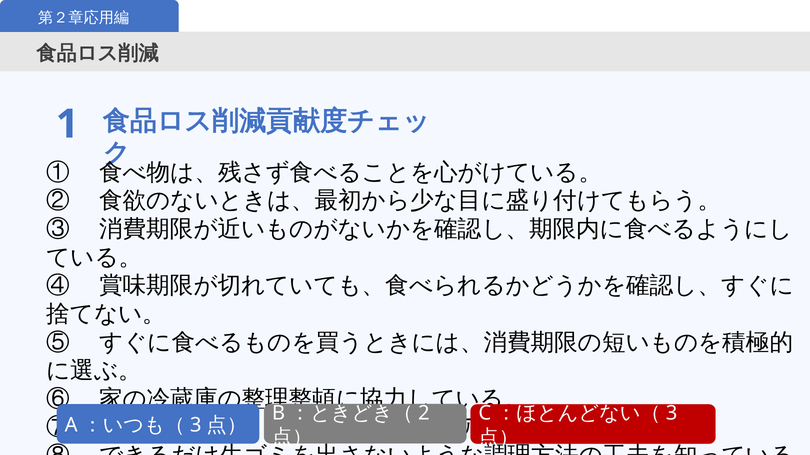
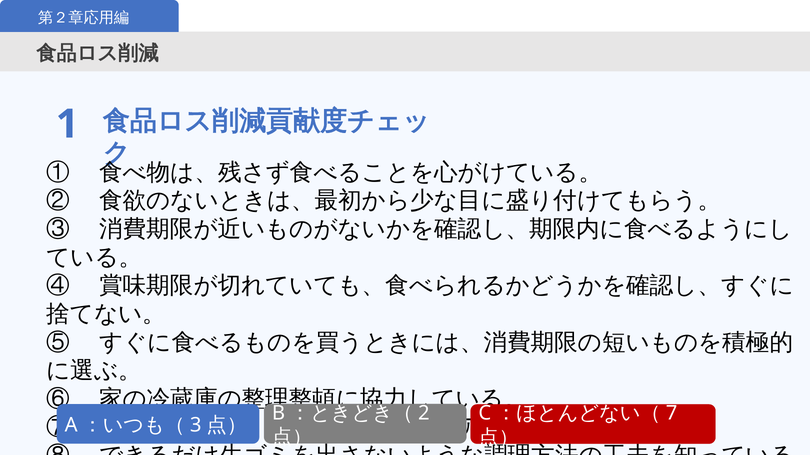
3: 3 -> 7 (672, 414)
